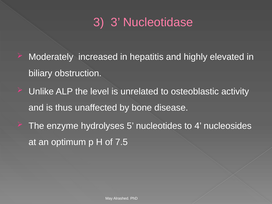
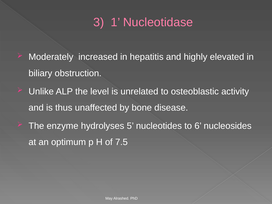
3 3: 3 -> 1 (115, 22)
4: 4 -> 6 (198, 126)
